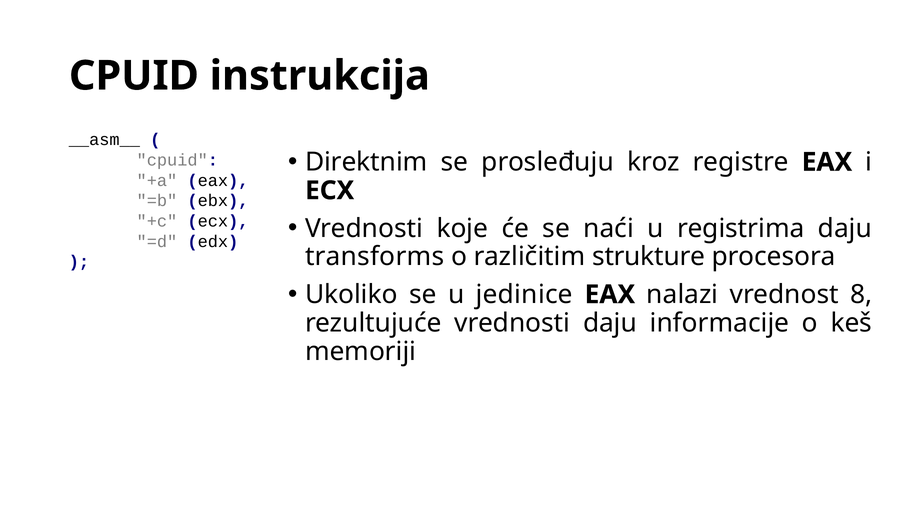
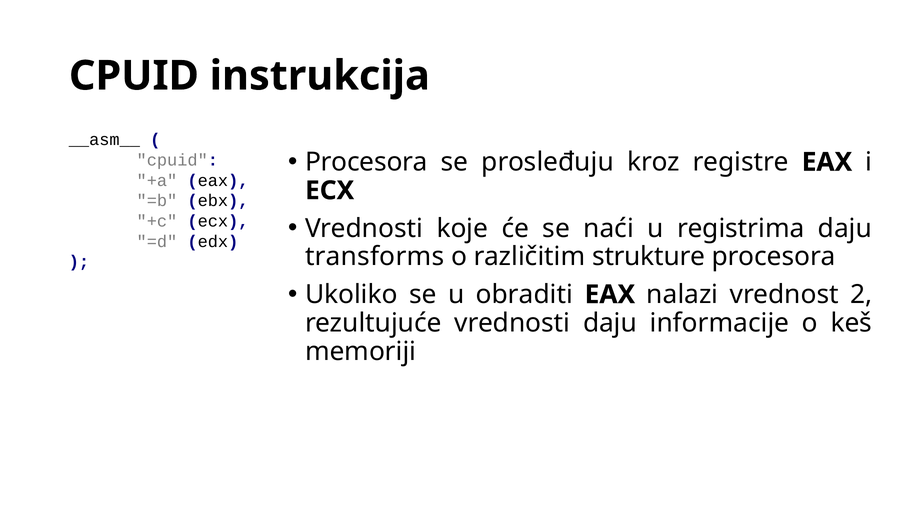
Direktnim: Direktnim -> Procesora (366, 162)
jedinice: jedinice -> obraditi (524, 295)
8: 8 -> 2 (861, 295)
